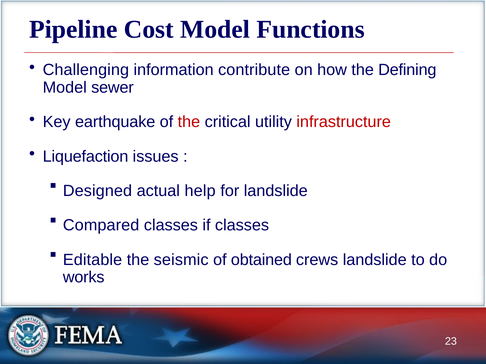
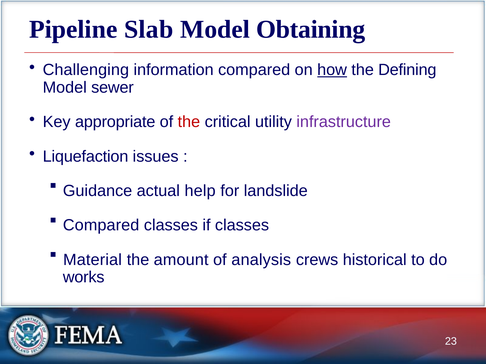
Cost: Cost -> Slab (149, 29)
Functions: Functions -> Obtaining (311, 29)
information contribute: contribute -> compared (254, 70)
how underline: none -> present (332, 70)
earthquake: earthquake -> appropriate (115, 122)
infrastructure colour: red -> purple (344, 122)
Designed: Designed -> Guidance (98, 191)
Editable: Editable -> Material (93, 260)
seismic: seismic -> amount (181, 260)
obtained: obtained -> analysis (261, 260)
crews landslide: landslide -> historical (375, 260)
